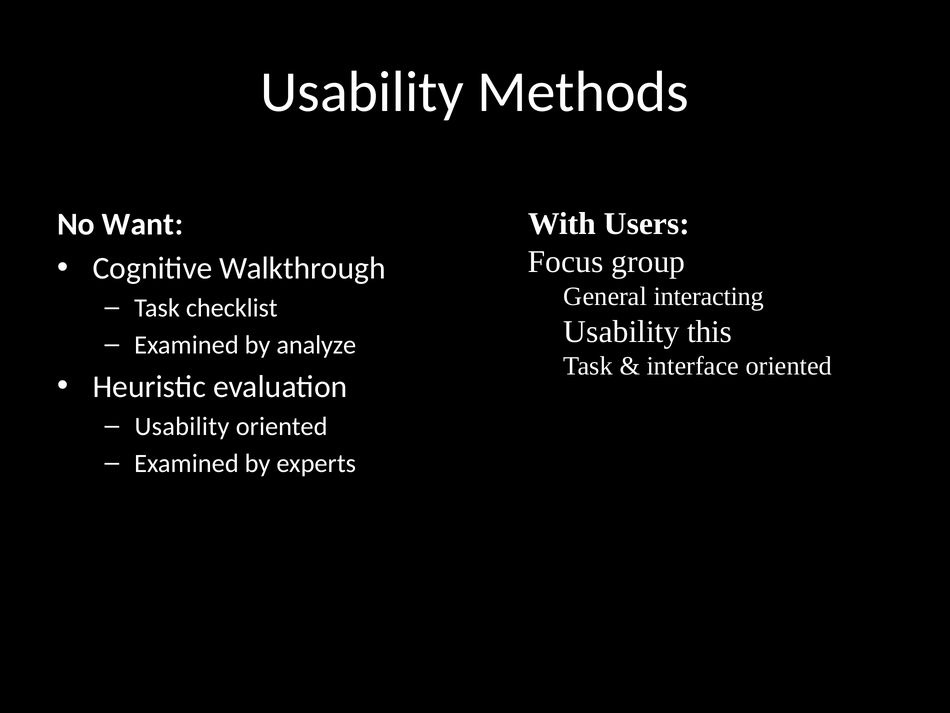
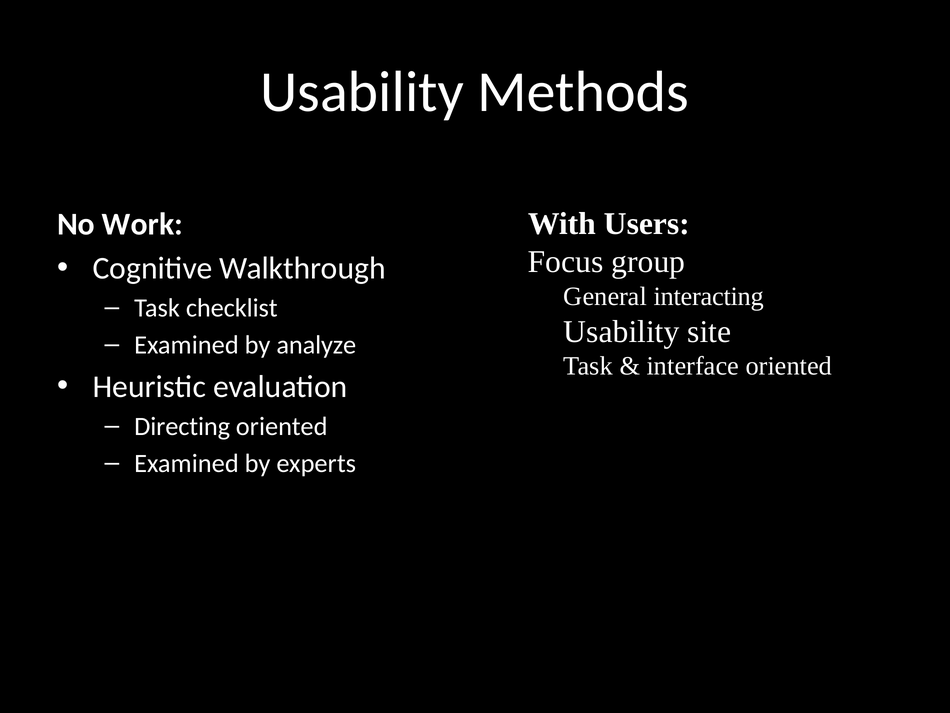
Want: Want -> Work (143, 224)
this: this -> site (709, 331)
Usability: Usability -> Directing (182, 426)
